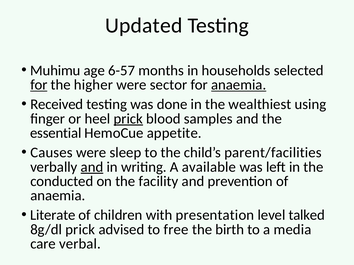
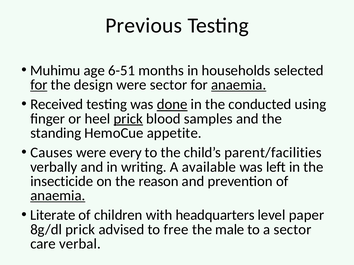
Updated: Updated -> Previous (144, 26)
6-57: 6-57 -> 6-51 (122, 71)
higher: higher -> design (94, 85)
done underline: none -> present (172, 105)
wealthiest: wealthiest -> conducted (260, 105)
essential: essential -> standing (56, 133)
sleep: sleep -> every (126, 153)
and underline: present -> none (92, 167)
conducted: conducted -> insecticide (62, 182)
facility: facility -> reason (159, 182)
anaemia underline: none -> present (58, 196)
presentation: presentation -> headquarters (215, 216)
talked: talked -> paper (307, 216)
birth: birth -> male (230, 230)
a media: media -> sector (293, 230)
